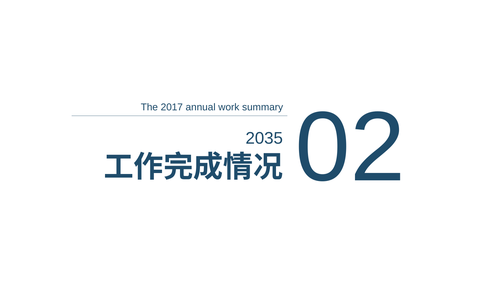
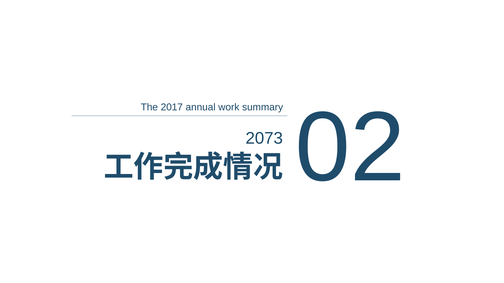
2035: 2035 -> 2073 (264, 139)
